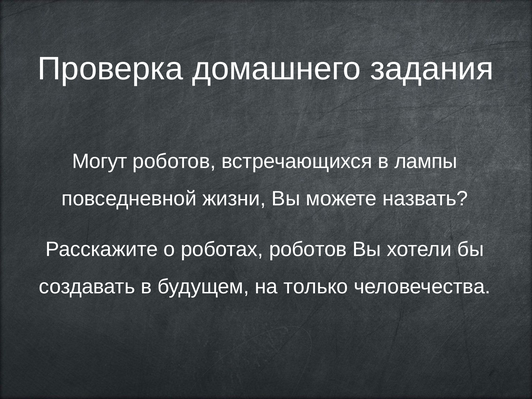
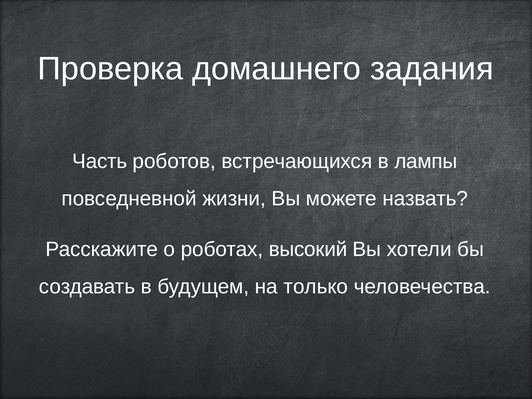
Могут: Могут -> Часть (100, 161)
роботах роботов: роботов -> высокий (308, 249)
